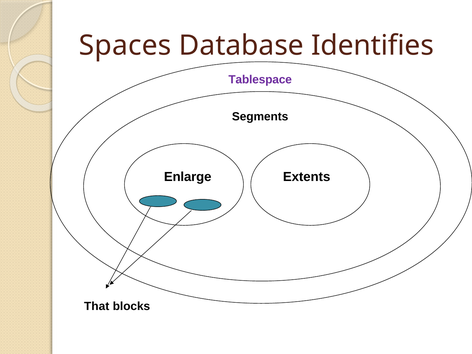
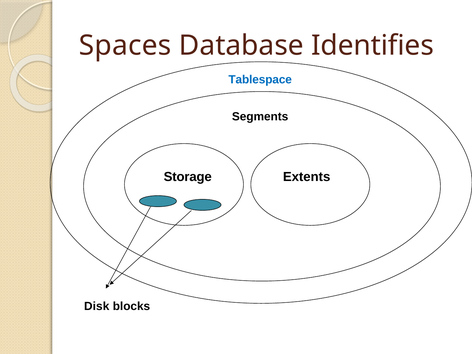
Tablespace colour: purple -> blue (260, 79)
Enlarge: Enlarge -> Storage (188, 177)
That: That -> Disk (97, 306)
